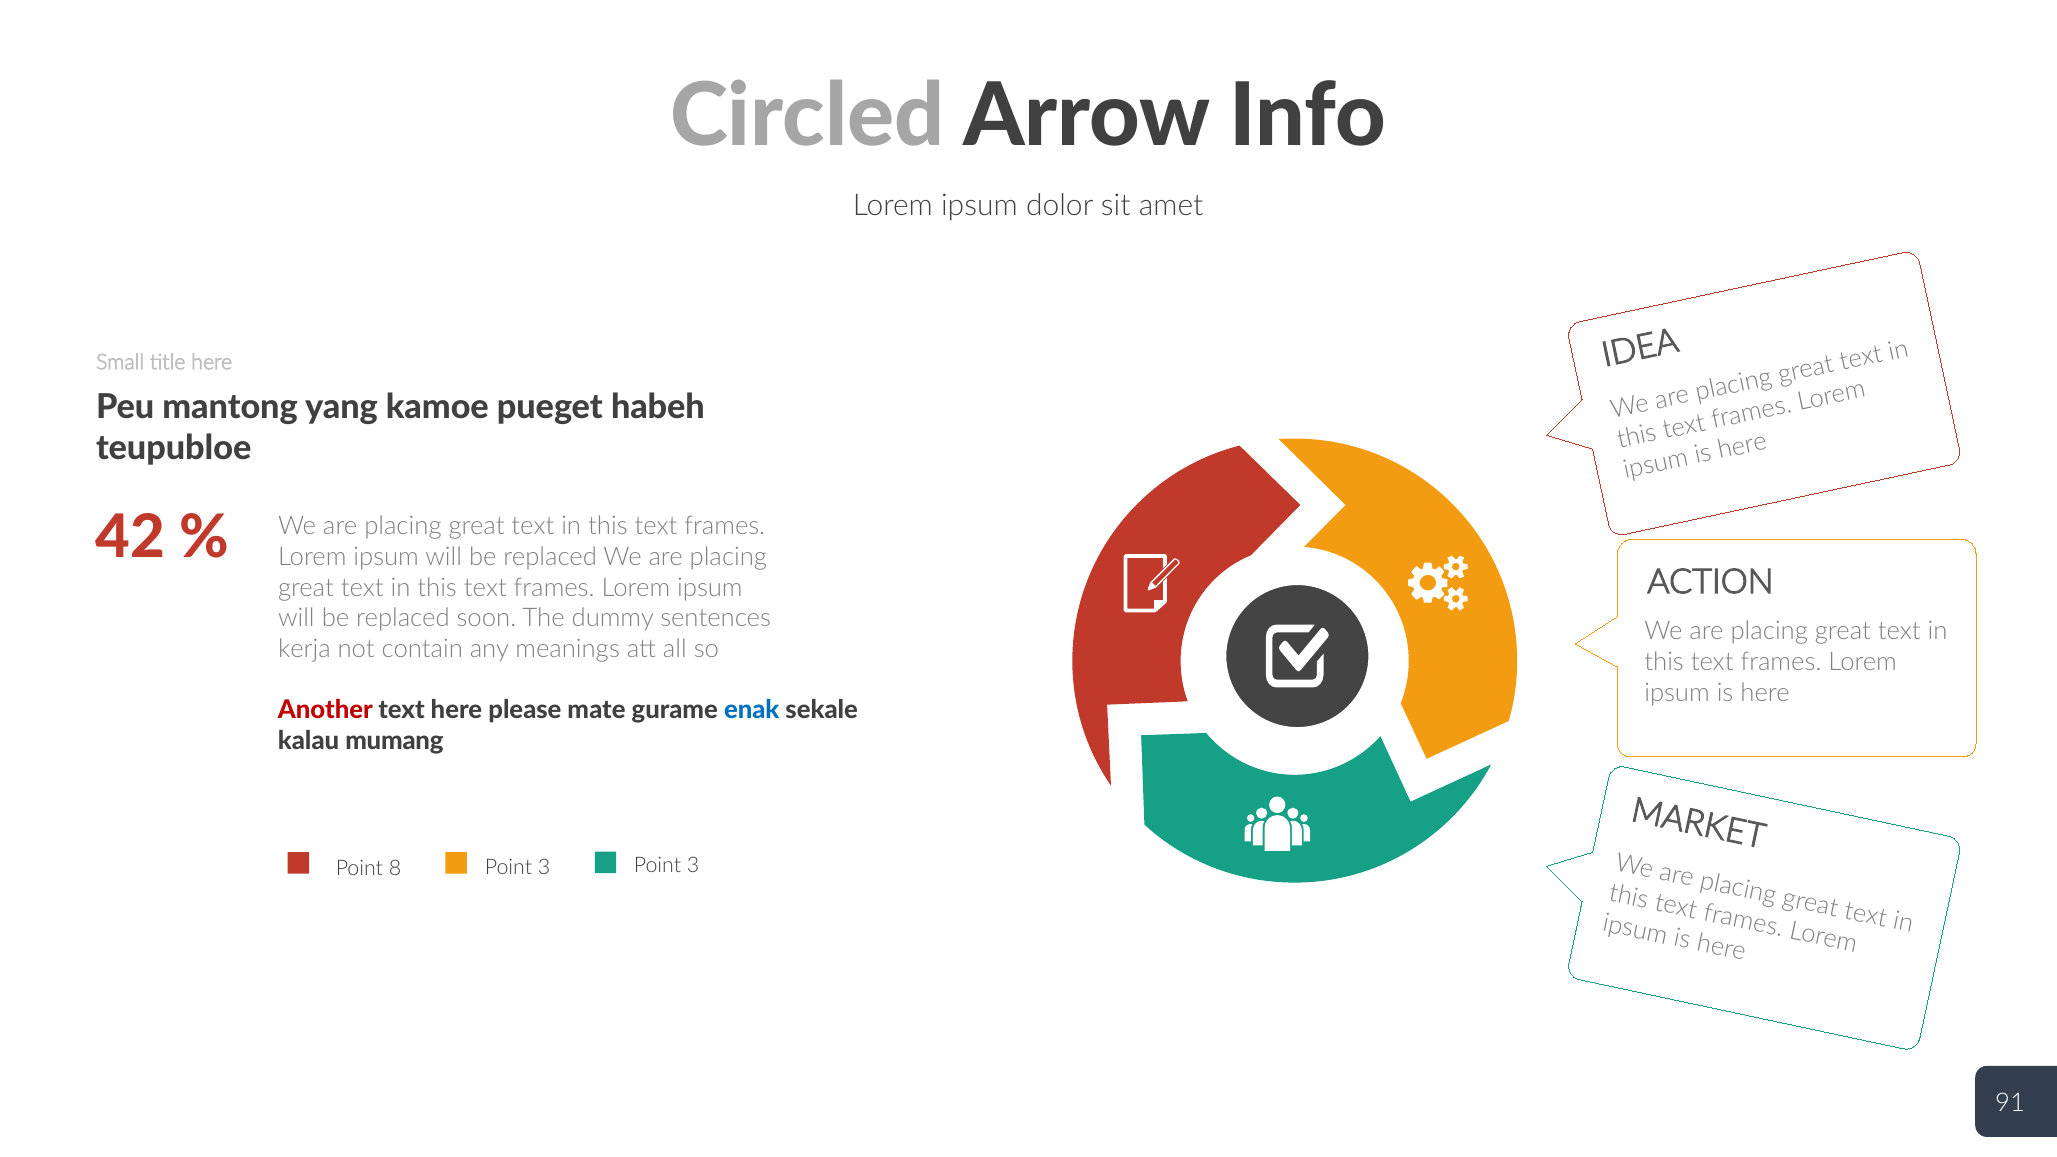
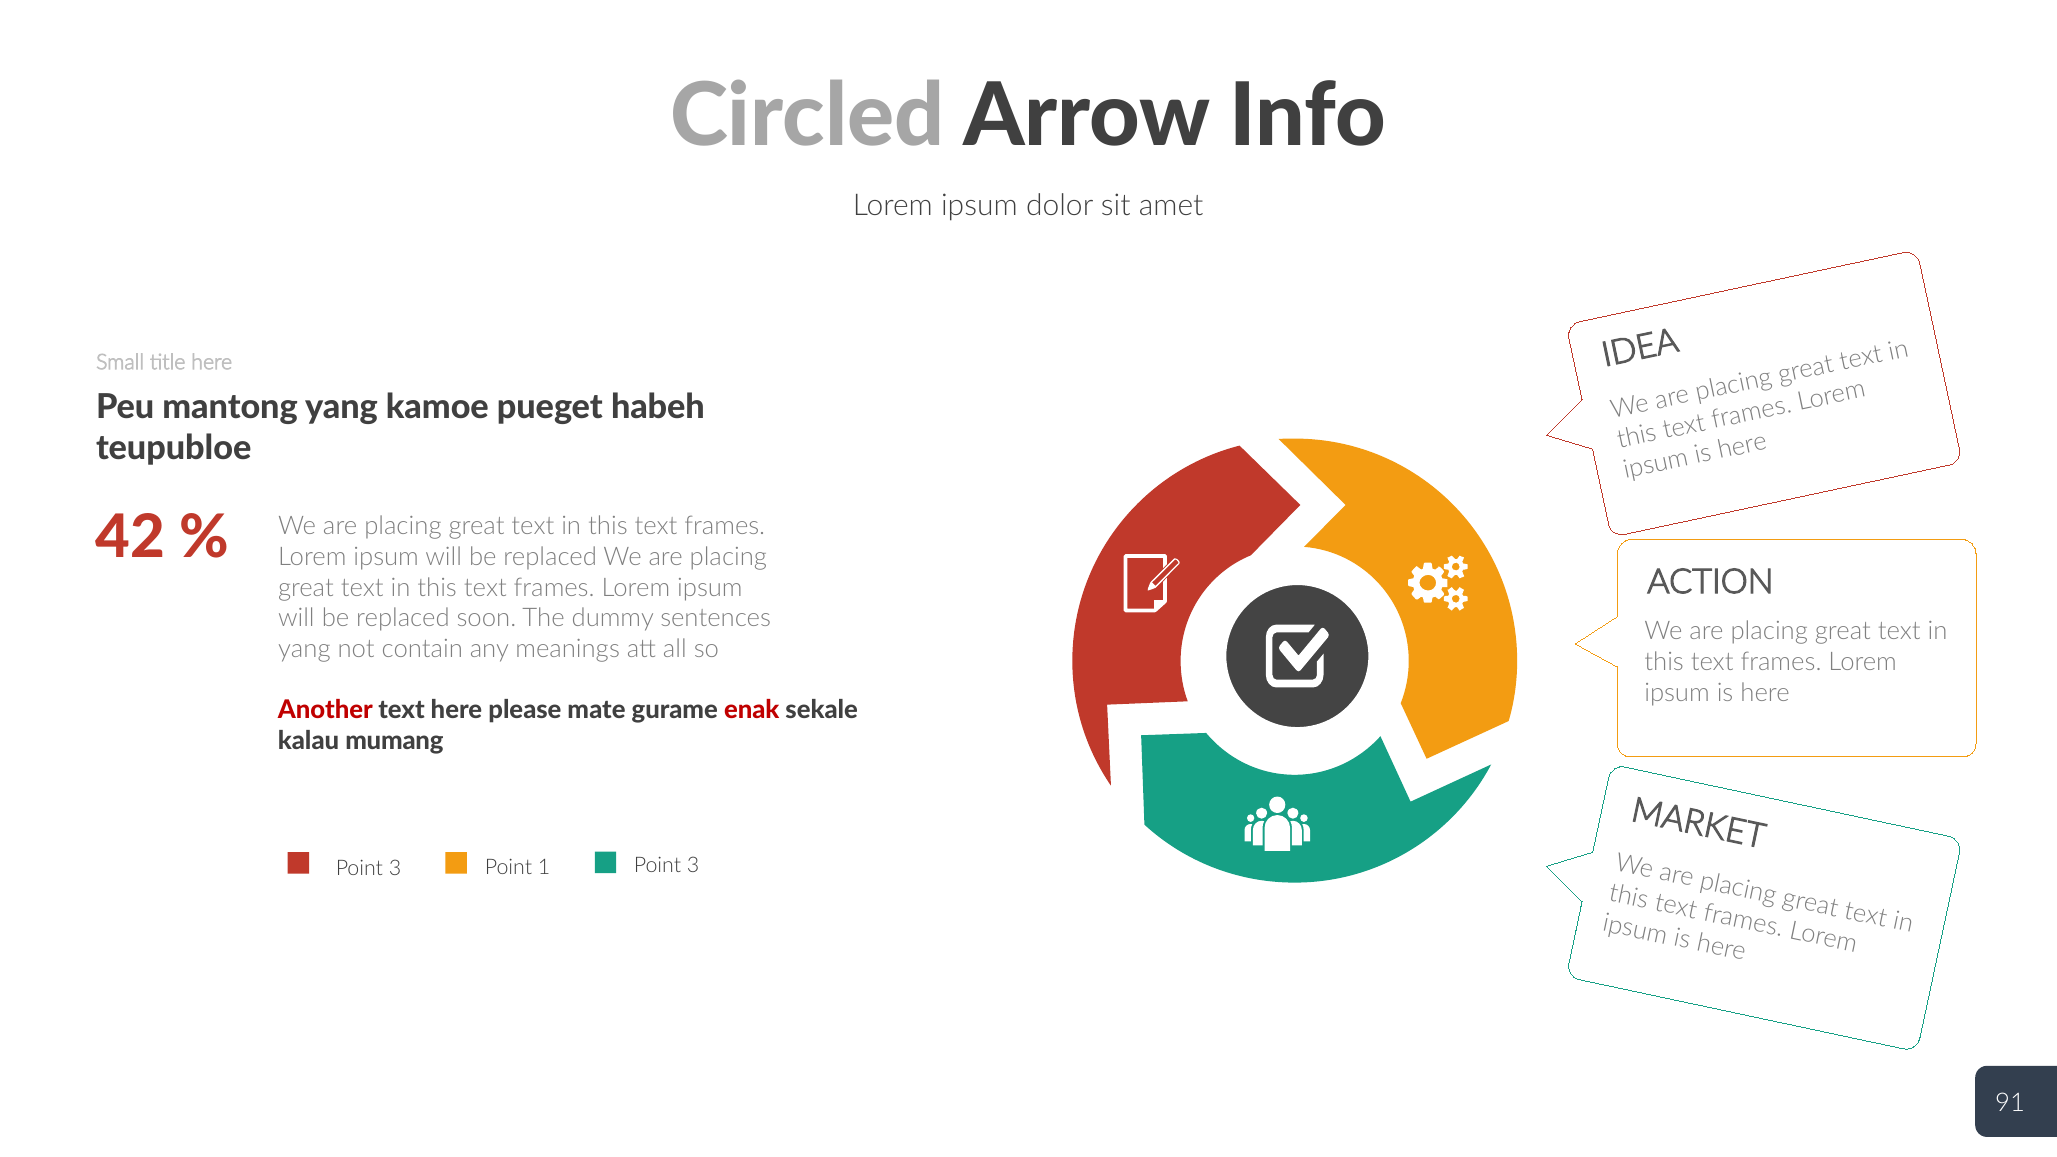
kerja: kerja -> yang (304, 649)
enak colour: blue -> red (752, 710)
8: 8 -> 3 (395, 868)
3: 3 -> 1 (544, 867)
